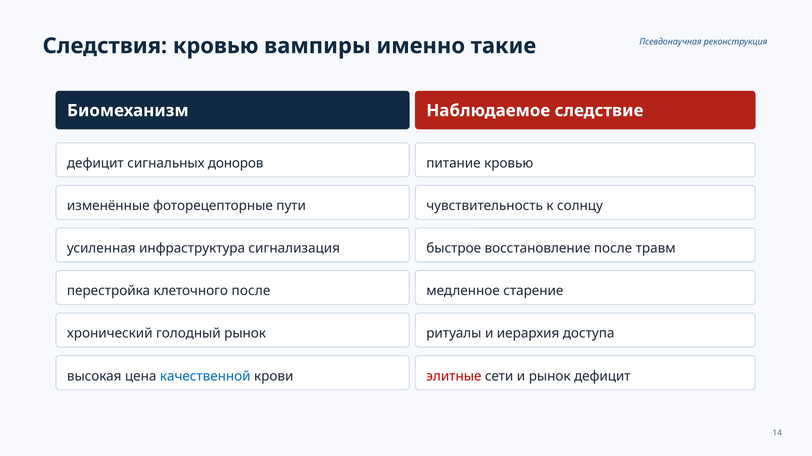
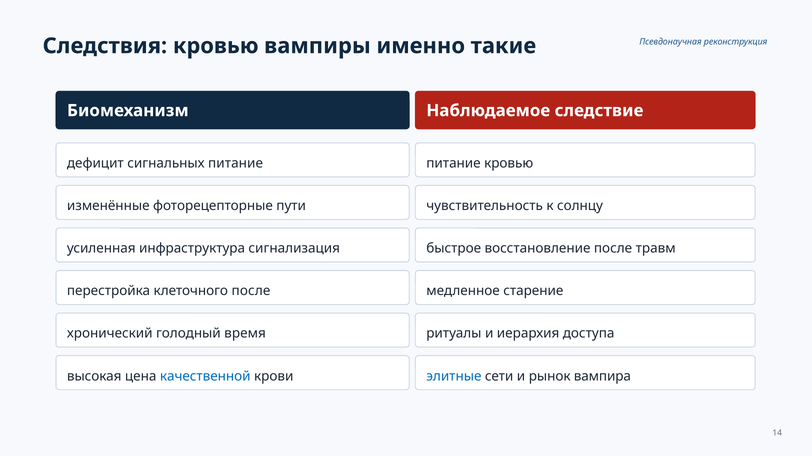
сигнальных доноров: доноров -> питание (236, 164)
голодный рынок: рынок -> время (245, 334)
элитные colour: red -> blue (454, 377)
рынок дефицит: дефицит -> вампира (602, 377)
